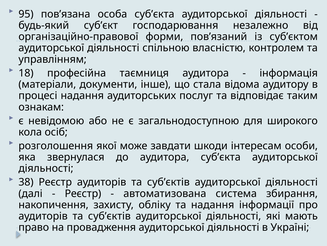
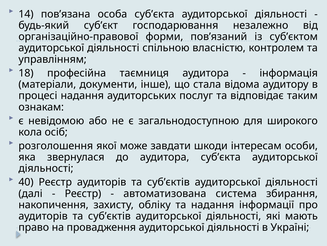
95: 95 -> 14 (26, 14)
38: 38 -> 40 (26, 182)
